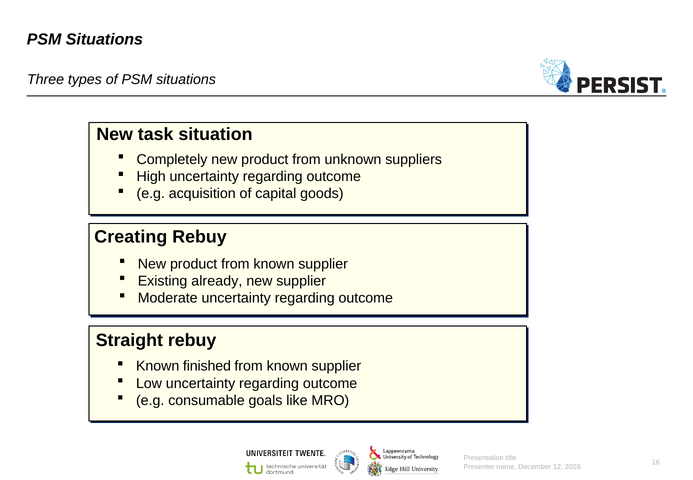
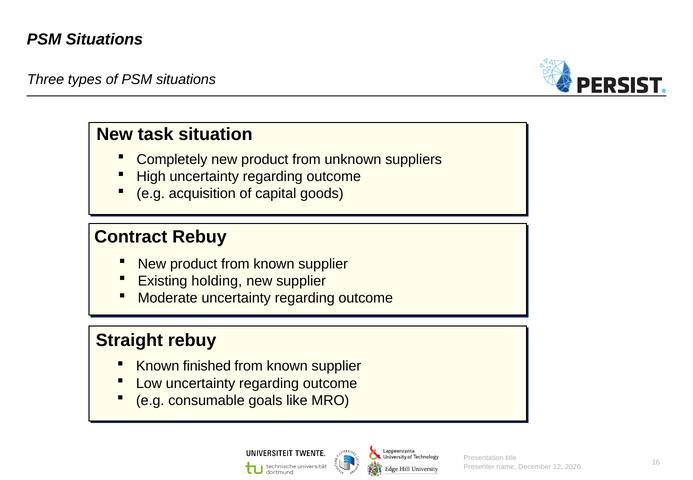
Creating: Creating -> Contract (131, 237)
already: already -> holding (217, 281)
